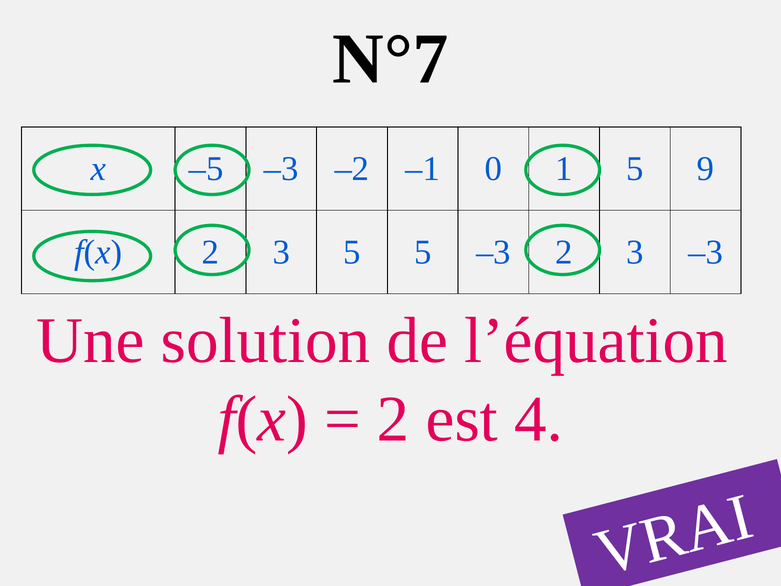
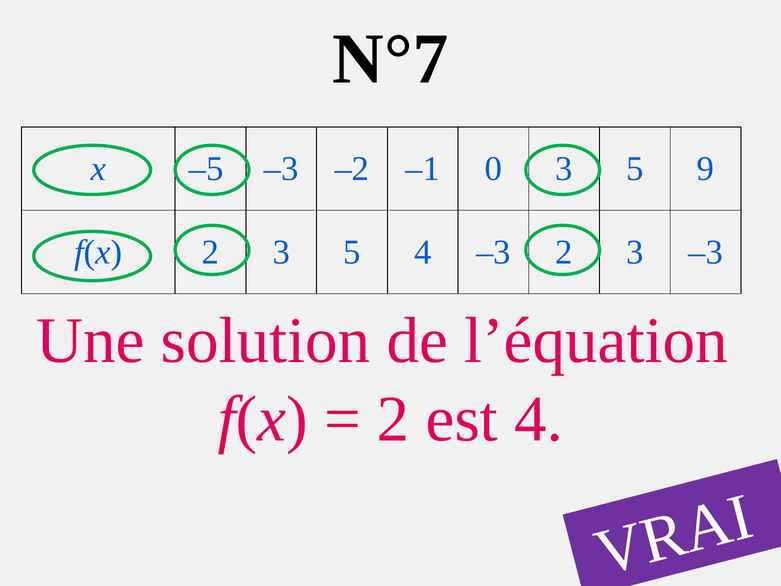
0 1: 1 -> 3 (564, 169)
5 5: 5 -> 4 (423, 252)
